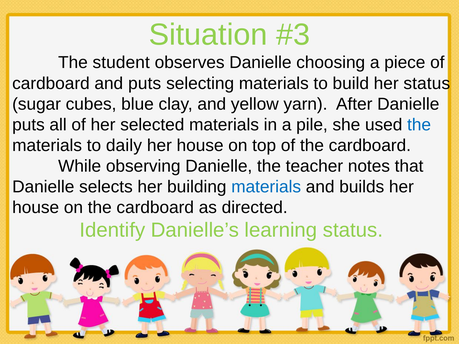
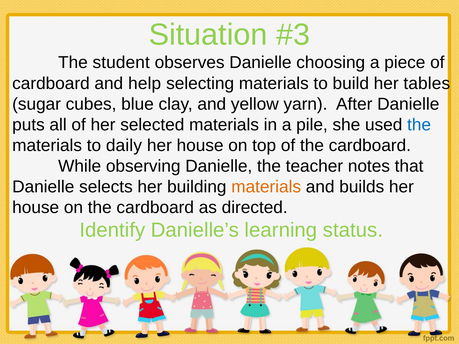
and puts: puts -> help (145, 83)
her status: status -> tables (427, 83)
materials colour: blue -> orange (266, 187)
